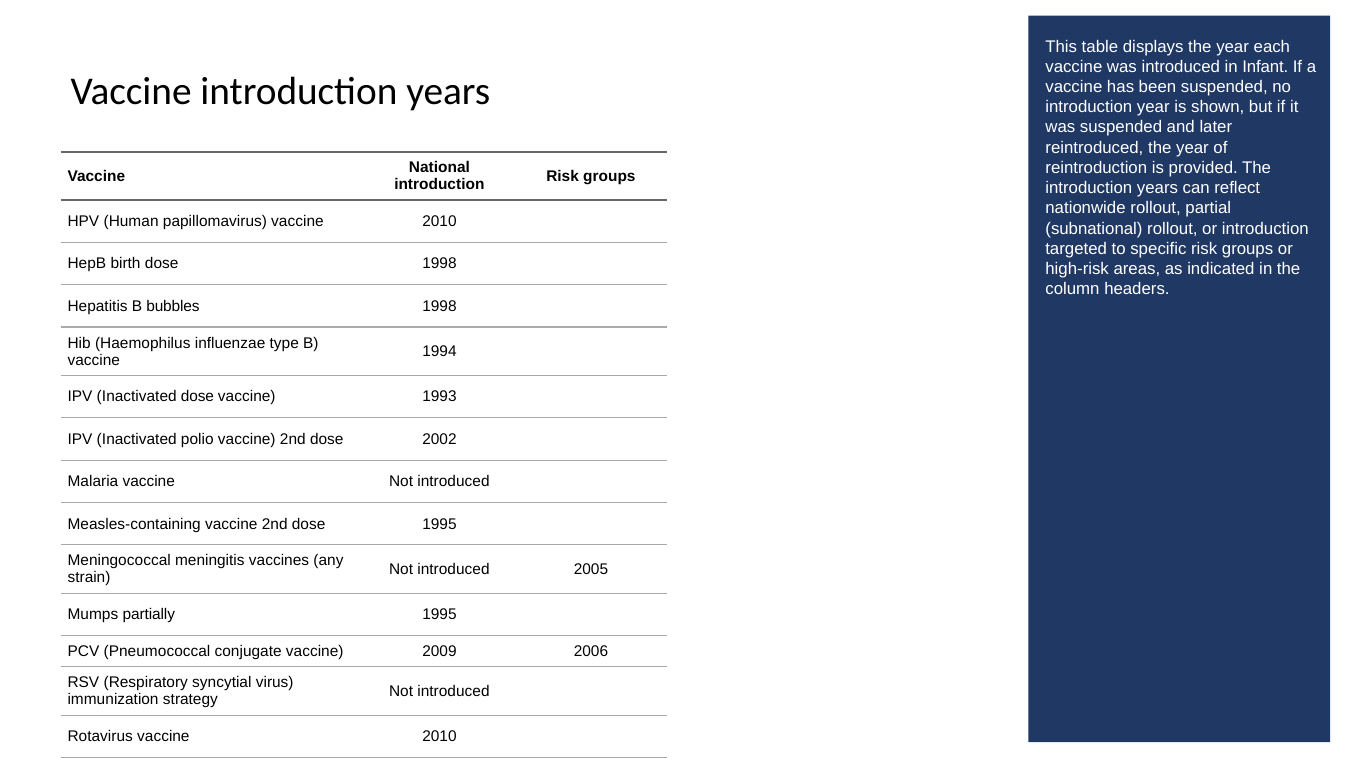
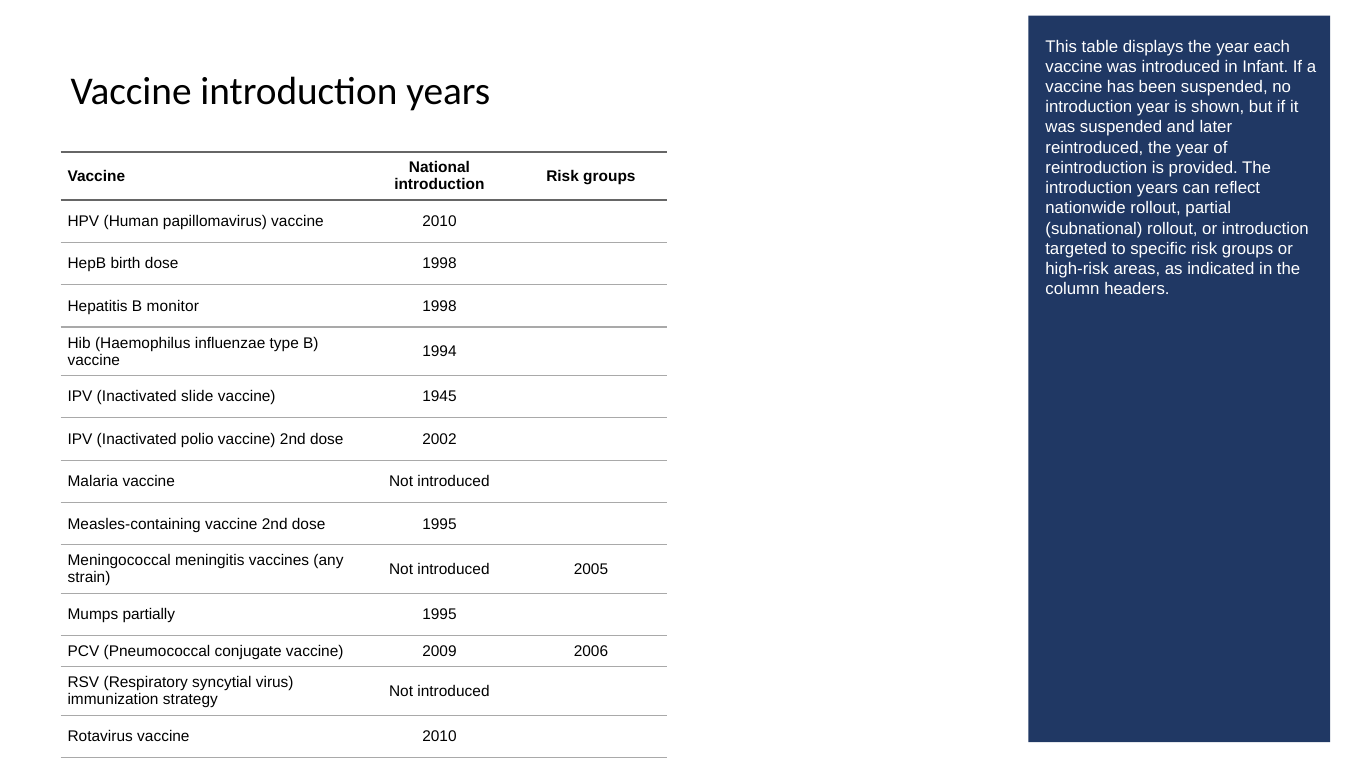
bubbles: bubbles -> monitor (173, 306)
Inactivated dose: dose -> slide (197, 397)
1993: 1993 -> 1945 (439, 397)
